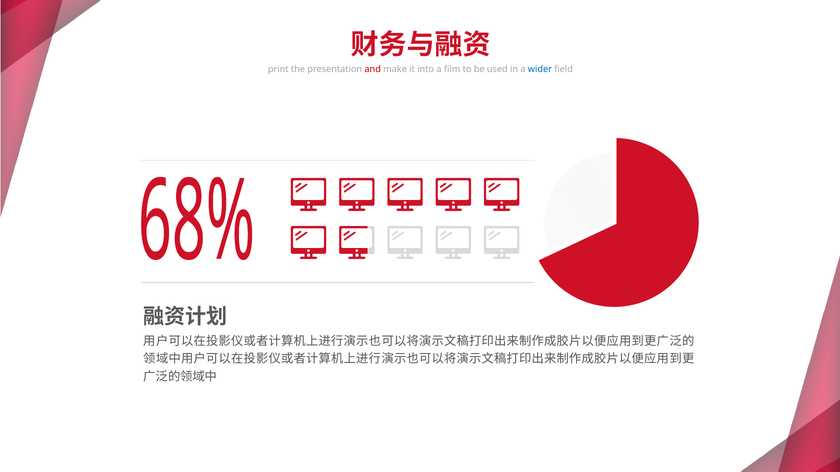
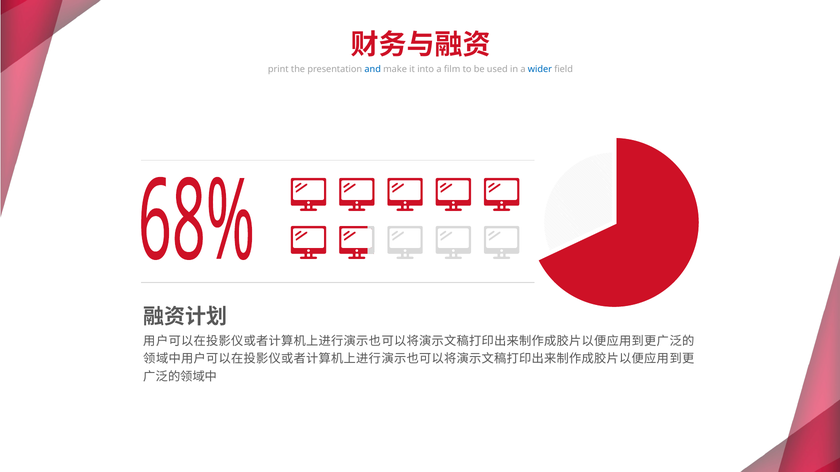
and colour: red -> blue (373, 69)
